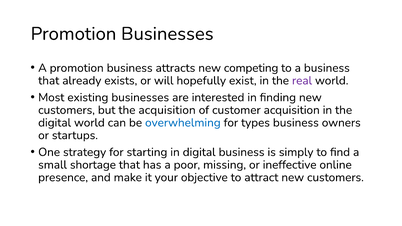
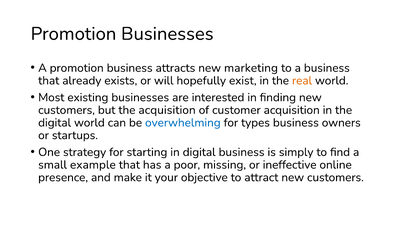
competing: competing -> marketing (251, 68)
real colour: purple -> orange (302, 81)
shortage: shortage -> example (93, 165)
